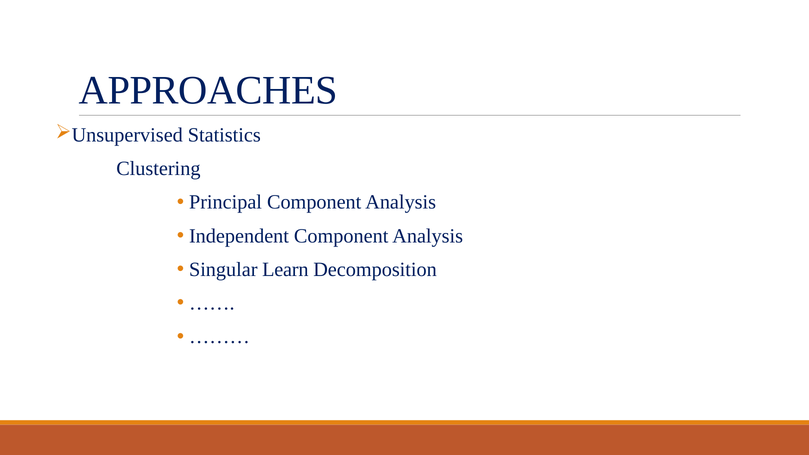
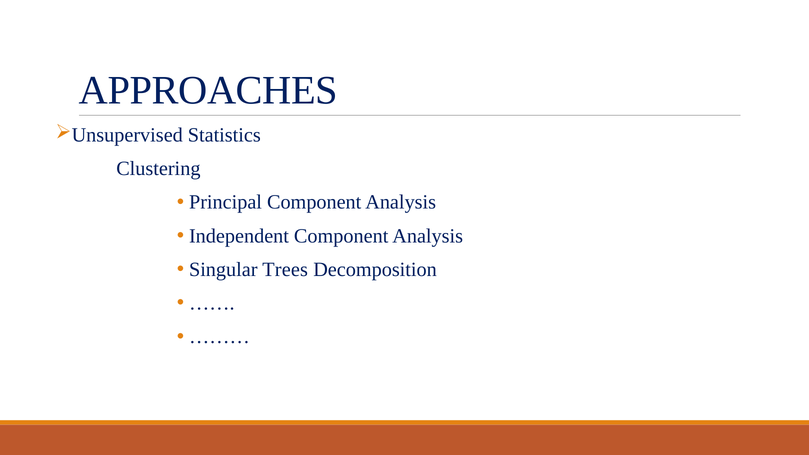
Learn: Learn -> Trees (285, 270)
